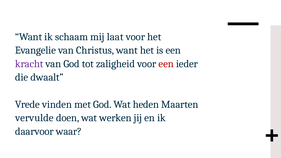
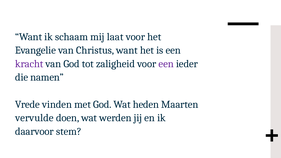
een colour: red -> purple (166, 64)
dwaalt: dwaalt -> namen (47, 77)
werken: werken -> werden (115, 118)
waar: waar -> stem (69, 131)
